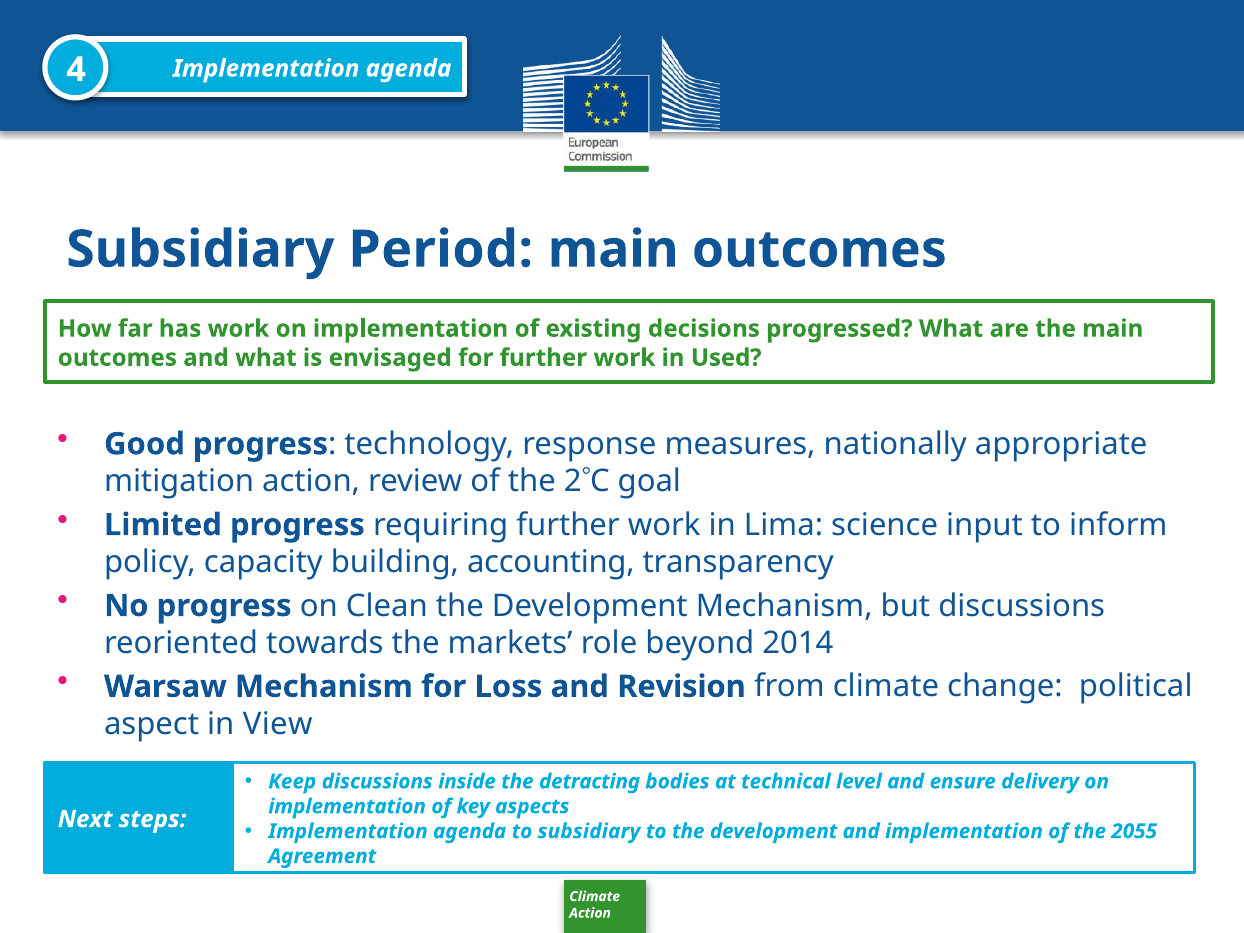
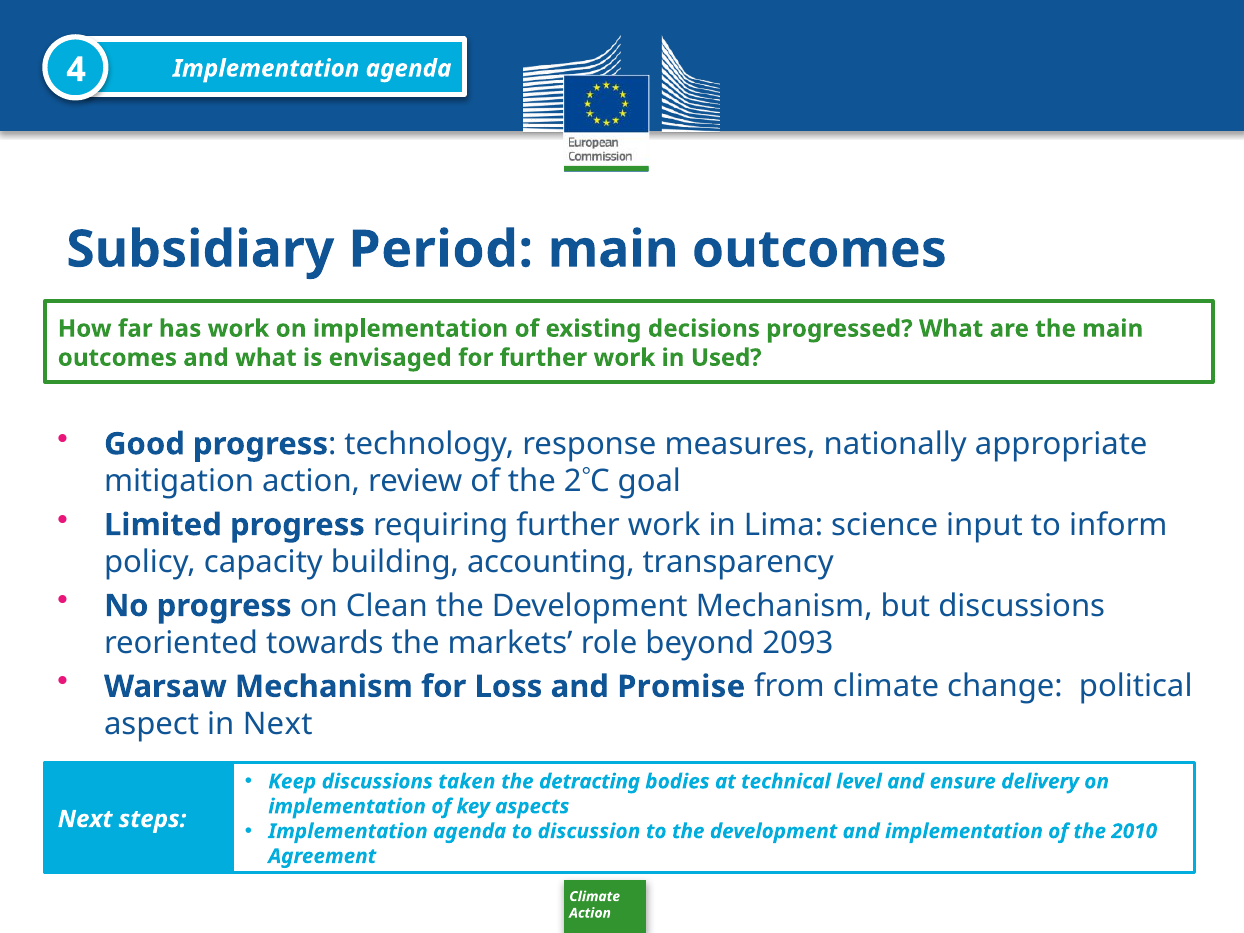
2014: 2014 -> 2093 (798, 643)
Revision: Revision -> Promise (681, 687)
in View: View -> Next (278, 724)
inside: inside -> taken (467, 782)
to subsidiary: subsidiary -> discussion (589, 831)
2055: 2055 -> 2010 (1134, 831)
